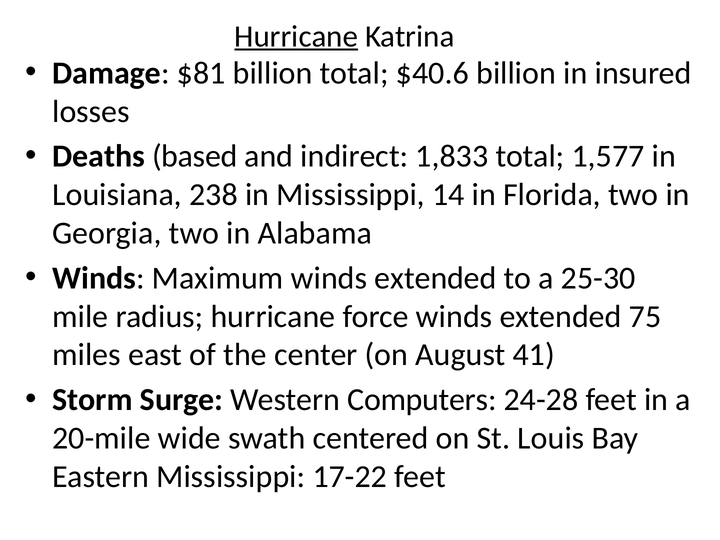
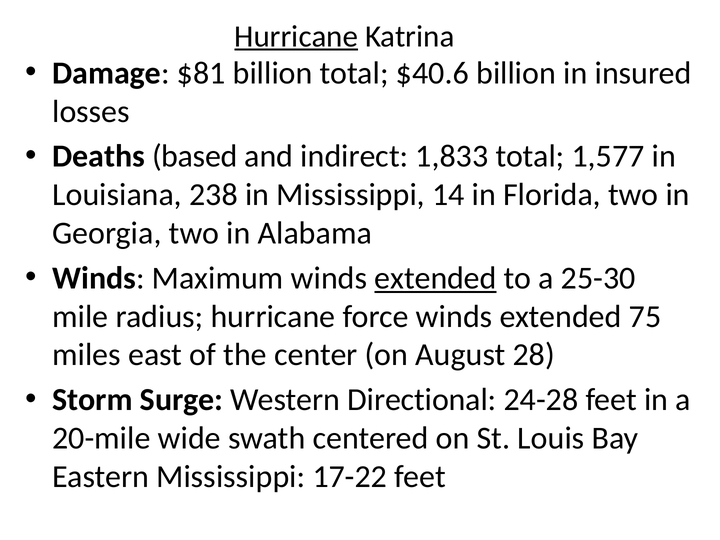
extended underline: none -> present (436, 278)
41: 41 -> 28 (534, 355)
Computers: Computers -> Directional (422, 400)
